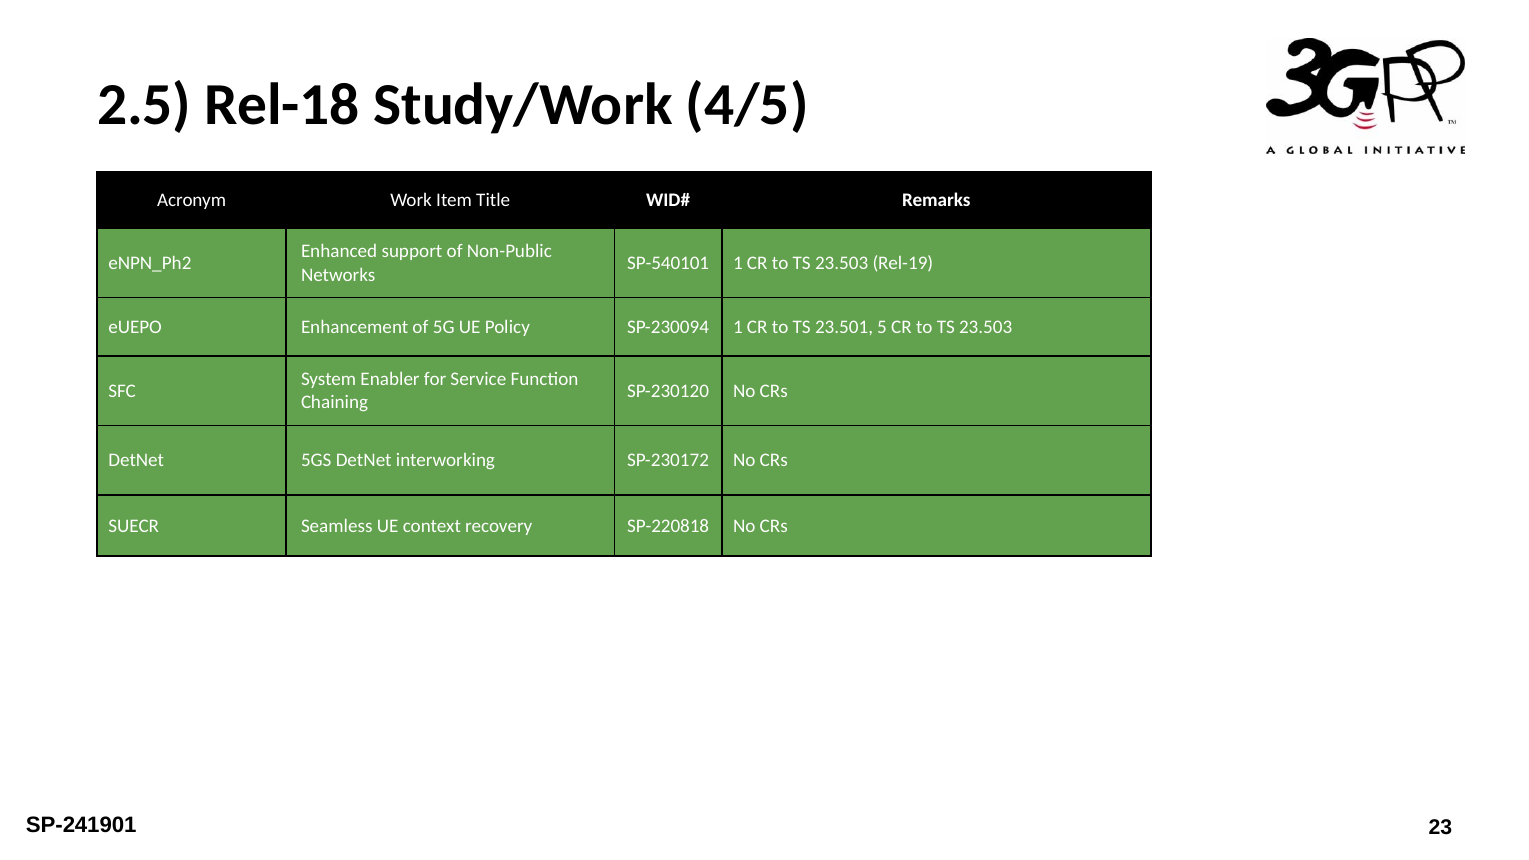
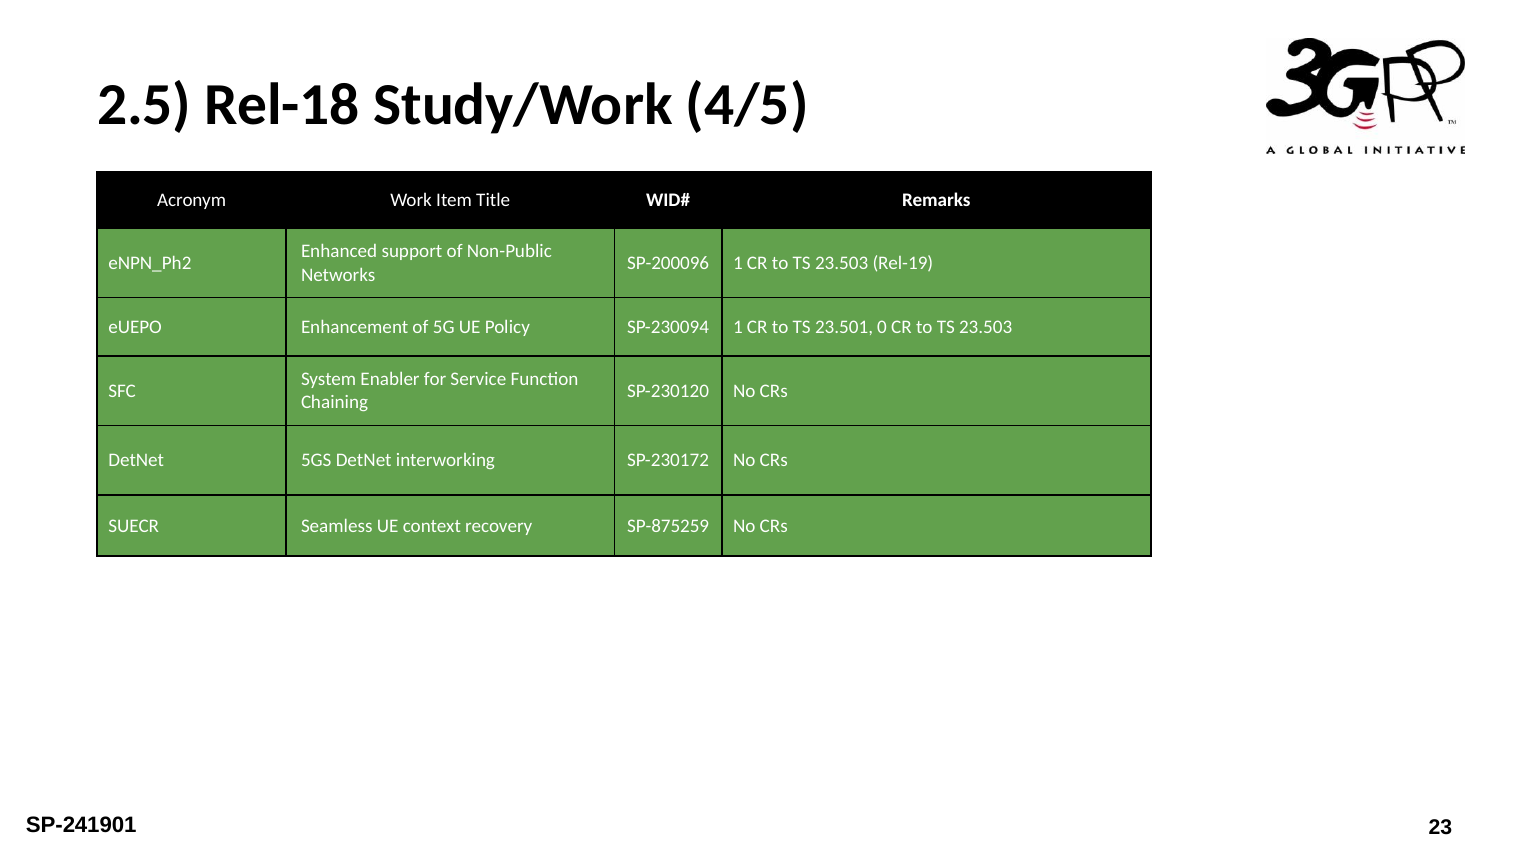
SP-540101: SP-540101 -> SP-200096 (668, 263)
5: 5 -> 0 (882, 327)
SP-220818: SP-220818 -> SP-875259 (668, 526)
